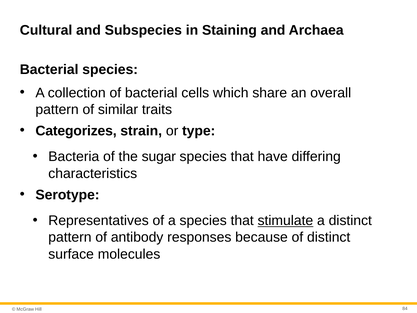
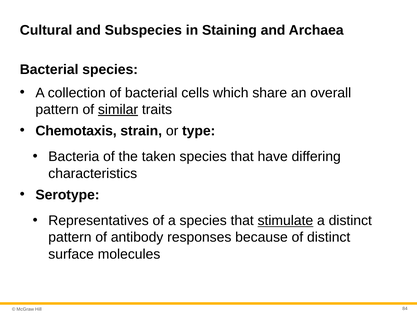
similar underline: none -> present (118, 109)
Categorizes: Categorizes -> Chemotaxis (76, 131)
sugar: sugar -> taken (159, 157)
